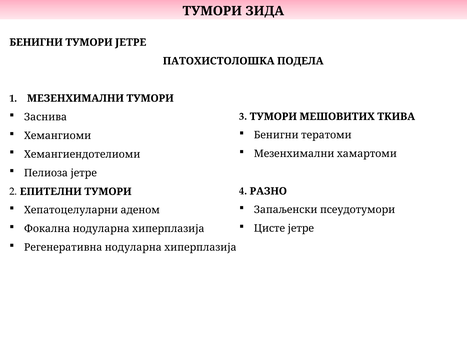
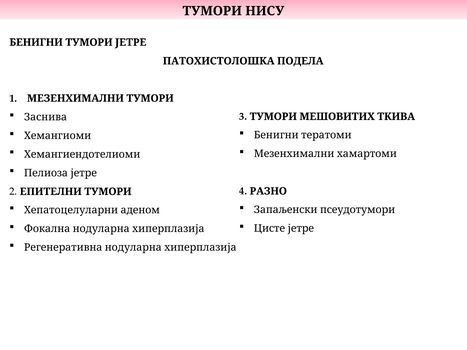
ЗИДА: ЗИДА -> НИСУ (265, 11)
